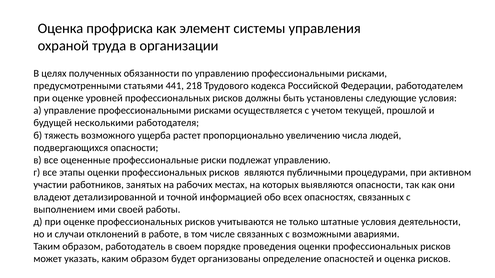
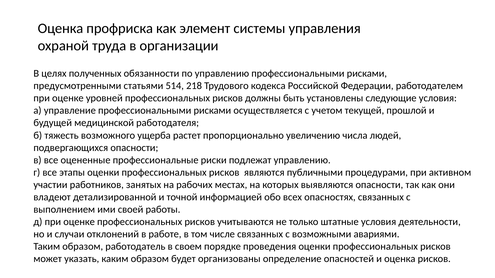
441: 441 -> 514 (175, 86)
несколькими: несколькими -> медицинской (104, 123)
